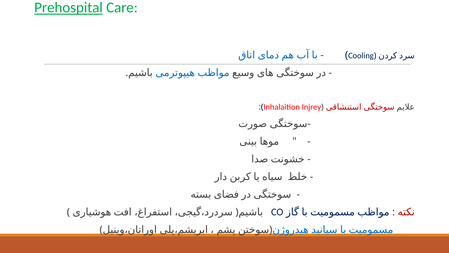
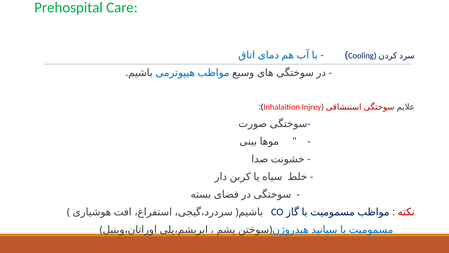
Prehospital underline: present -> none (69, 8)
